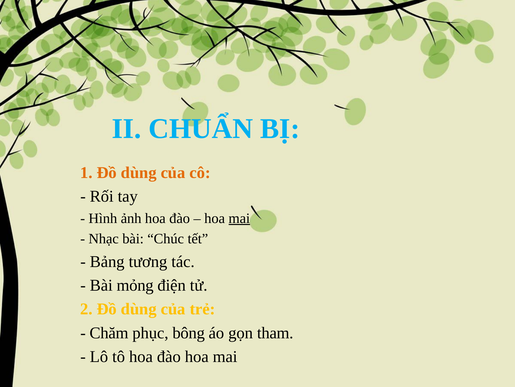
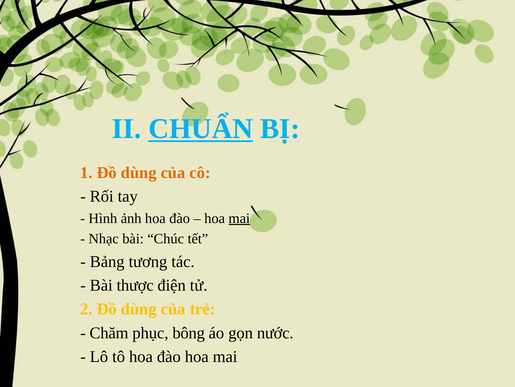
CHUẨN underline: none -> present (201, 129)
mỏng: mỏng -> thược (135, 285)
tham: tham -> nước (275, 332)
